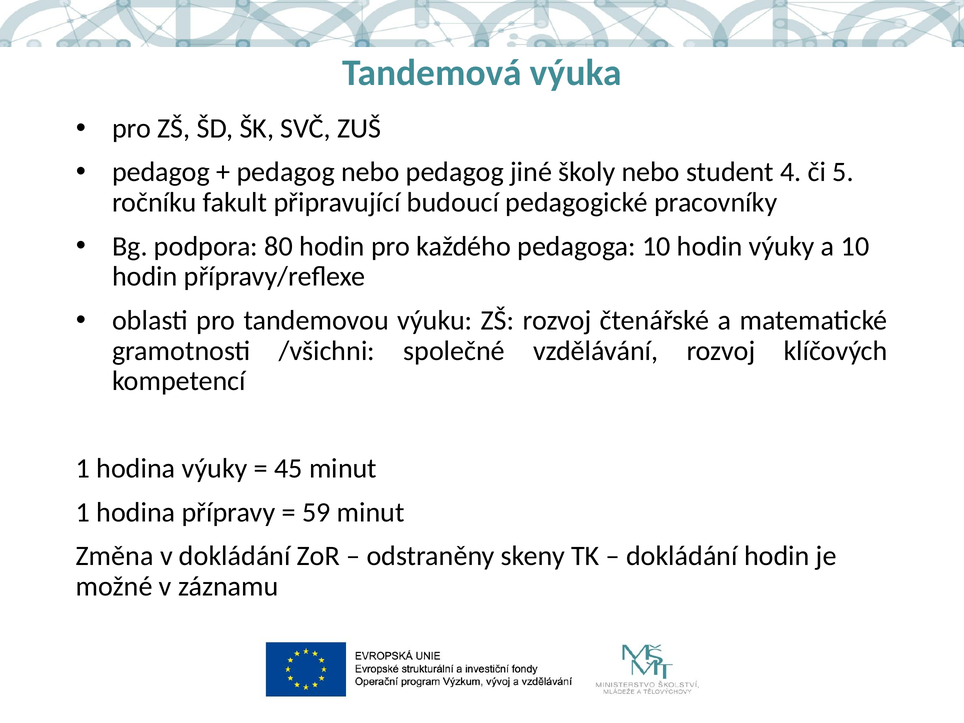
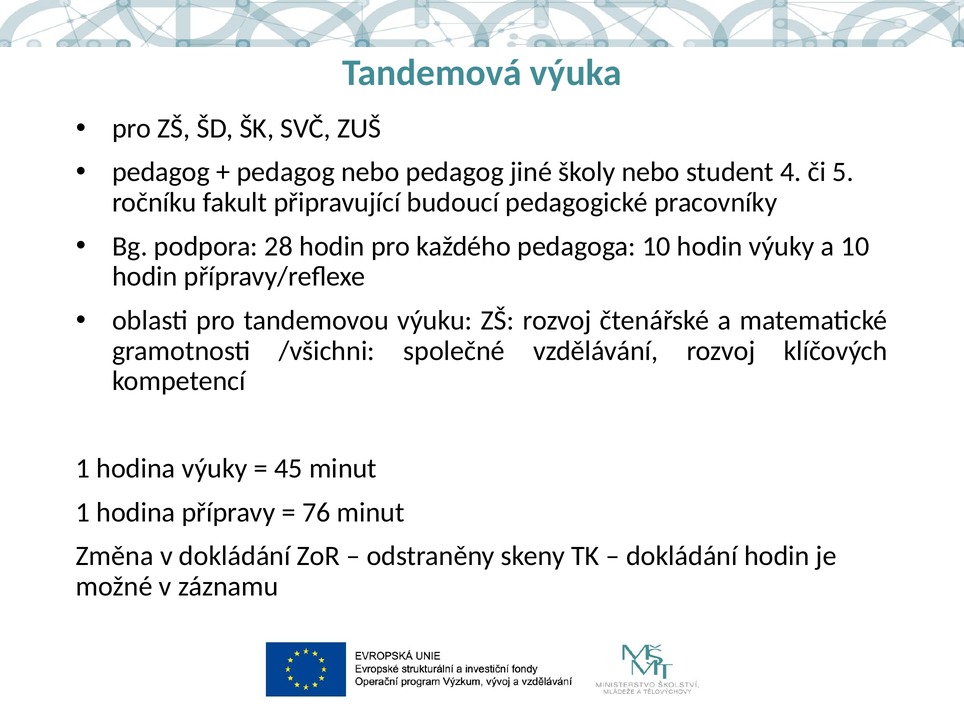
80: 80 -> 28 (279, 246)
59: 59 -> 76 (316, 512)
